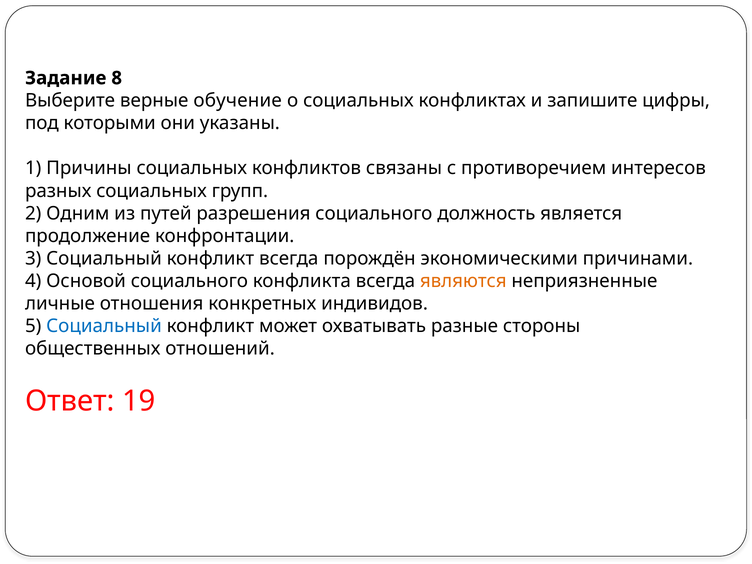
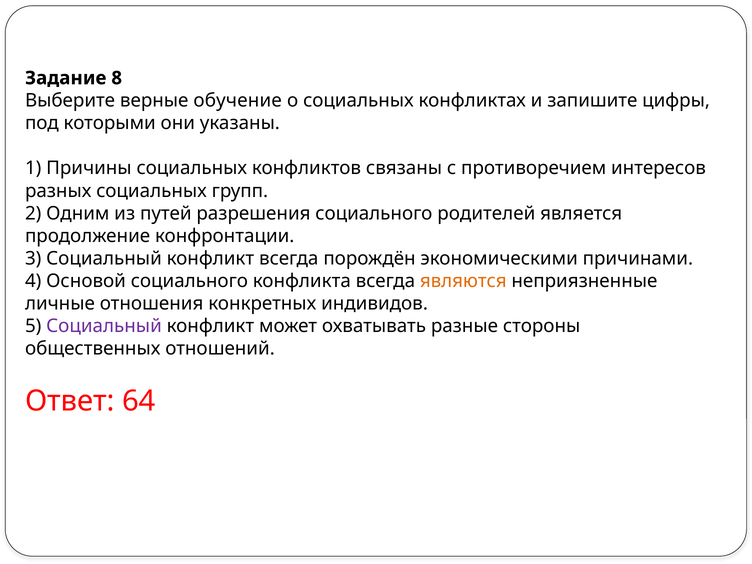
должность: должность -> родителей (486, 213)
Социальный colour: blue -> purple (104, 326)
19: 19 -> 64 (139, 401)
